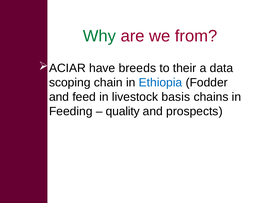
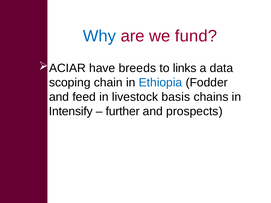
Why colour: green -> blue (99, 36)
from: from -> fund (196, 36)
their: their -> links (185, 68)
Feeding: Feeding -> Intensify (71, 112)
quality: quality -> further (123, 112)
